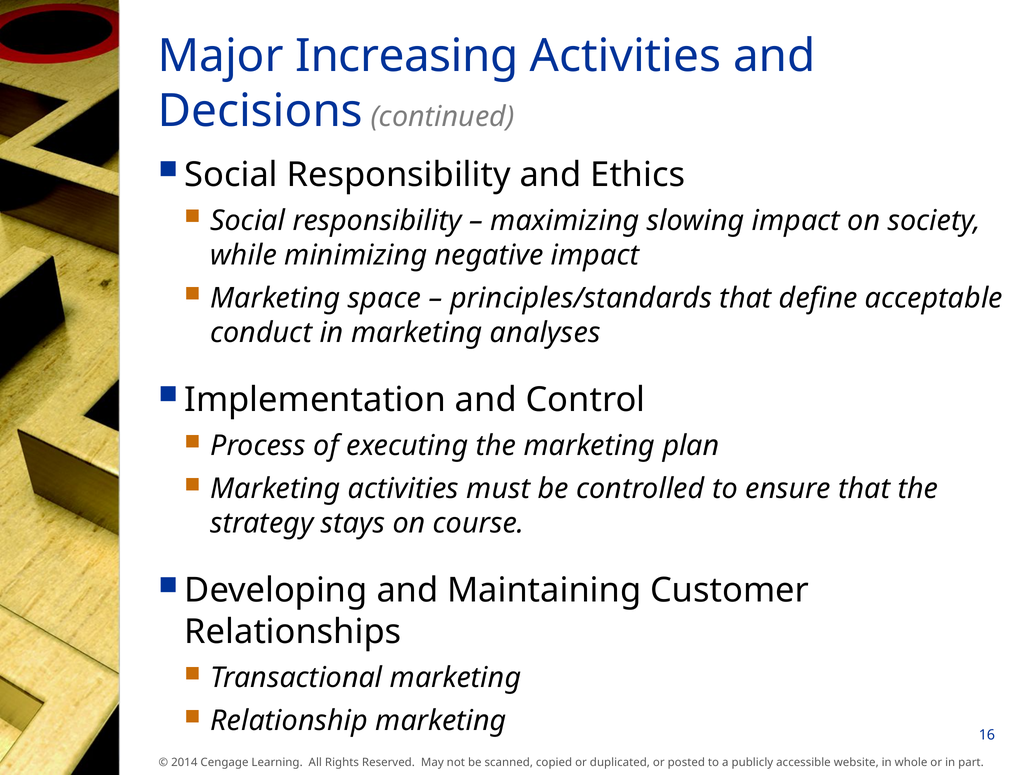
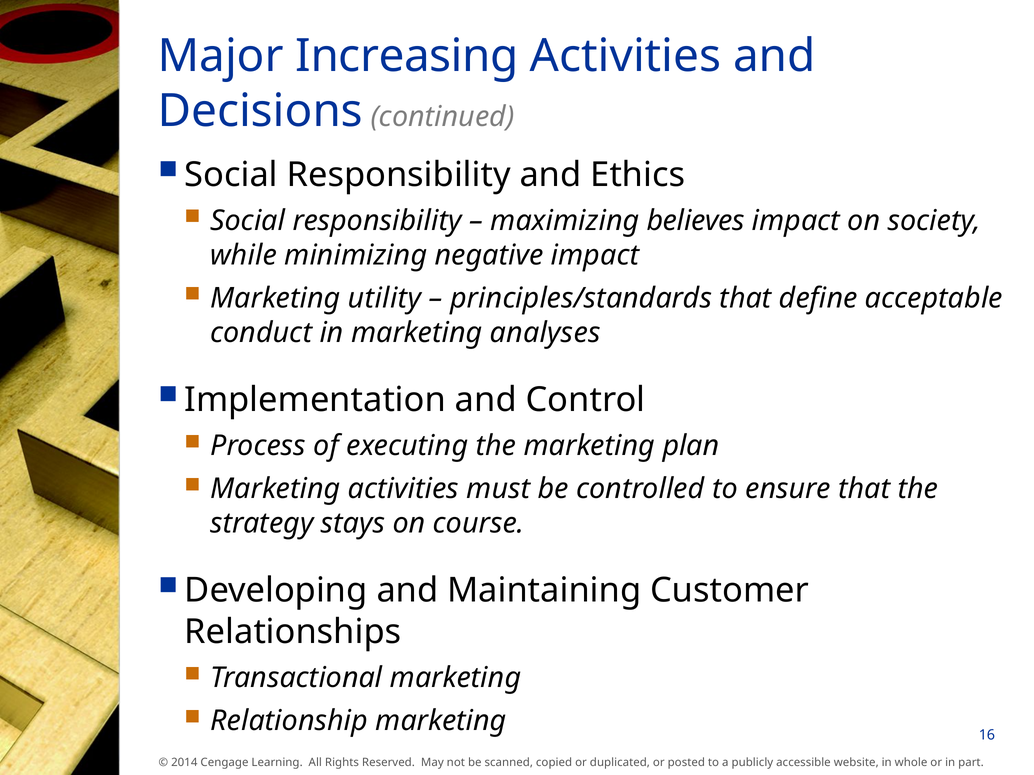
slowing: slowing -> believes (696, 221)
space: space -> utility (385, 298)
